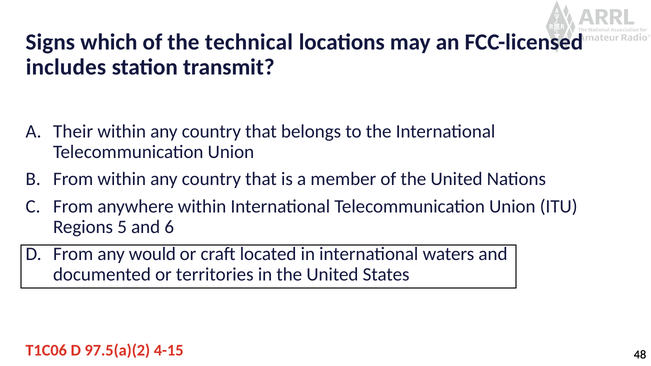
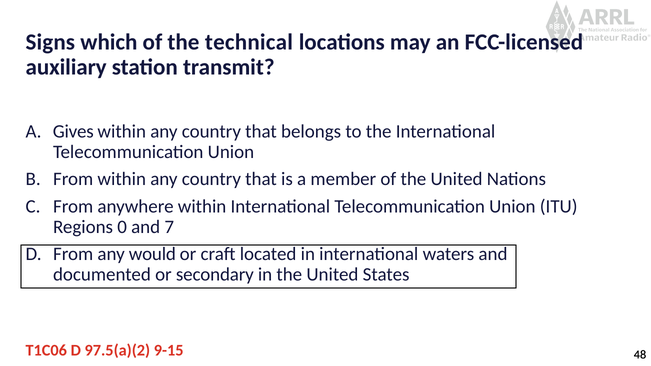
includes: includes -> auxiliary (66, 67)
Their: Their -> Gives (73, 131)
5: 5 -> 0 (122, 227)
6: 6 -> 7 (169, 227)
territories: territories -> secondary (215, 275)
4-15: 4-15 -> 9-15 (169, 351)
